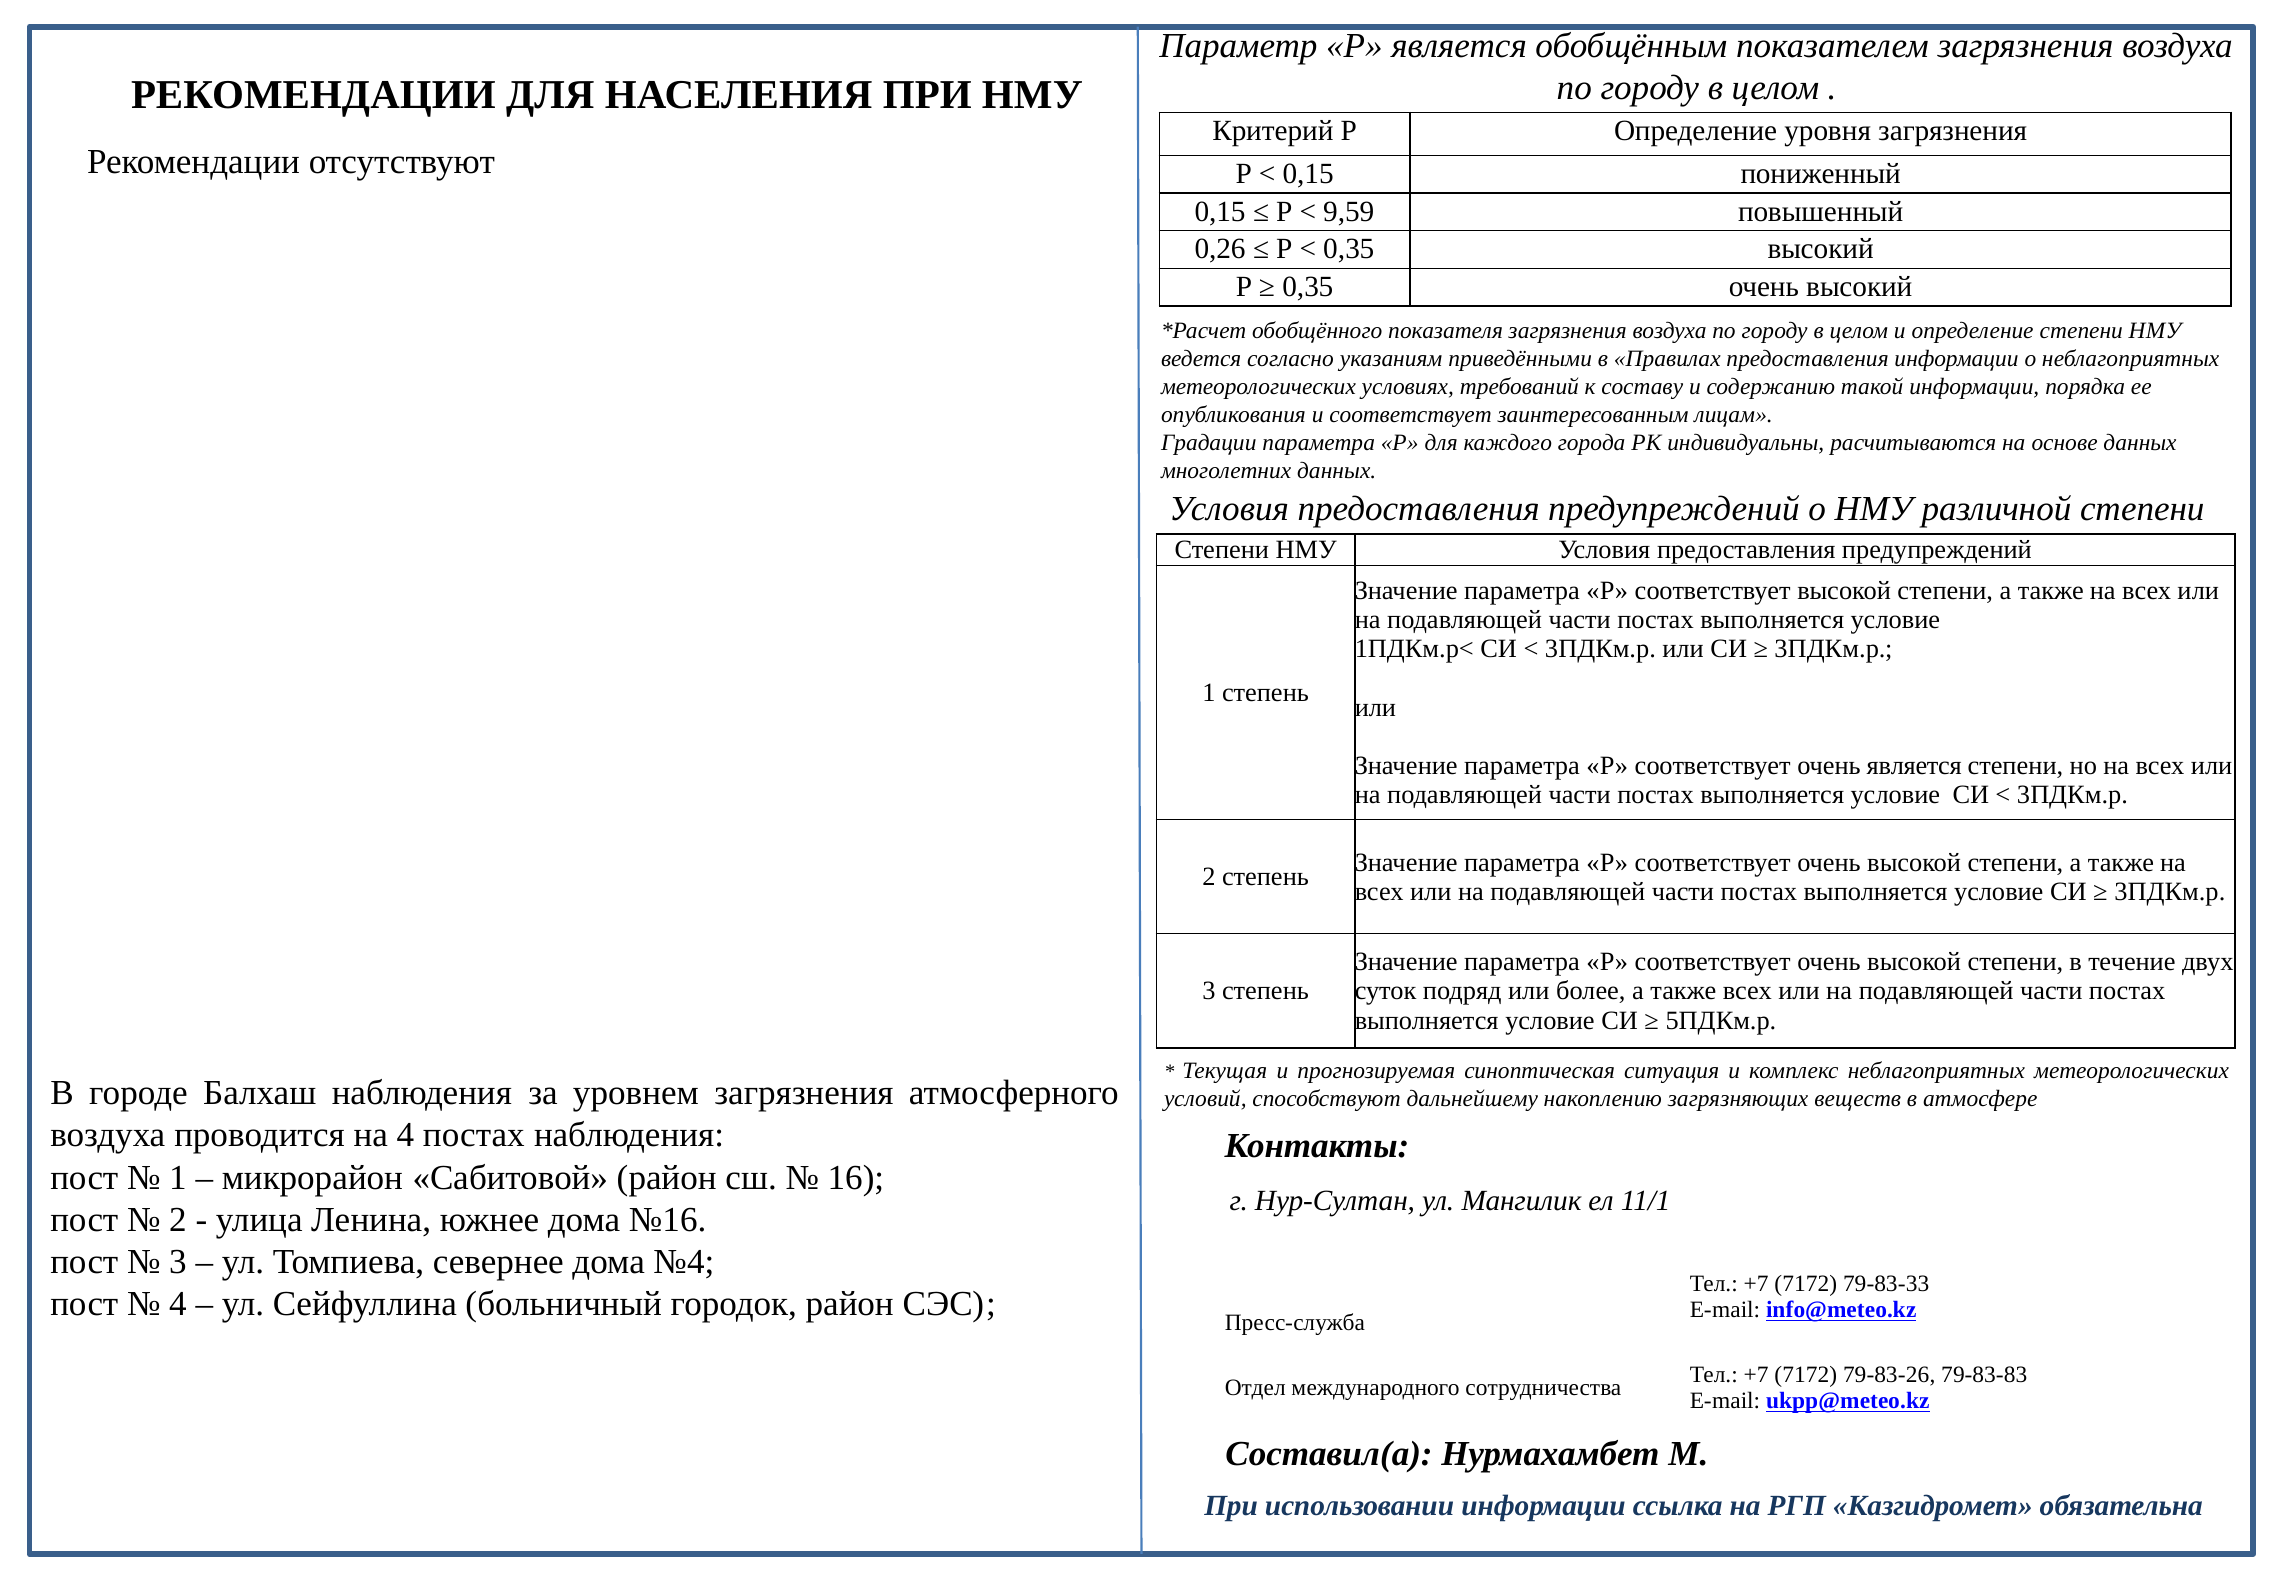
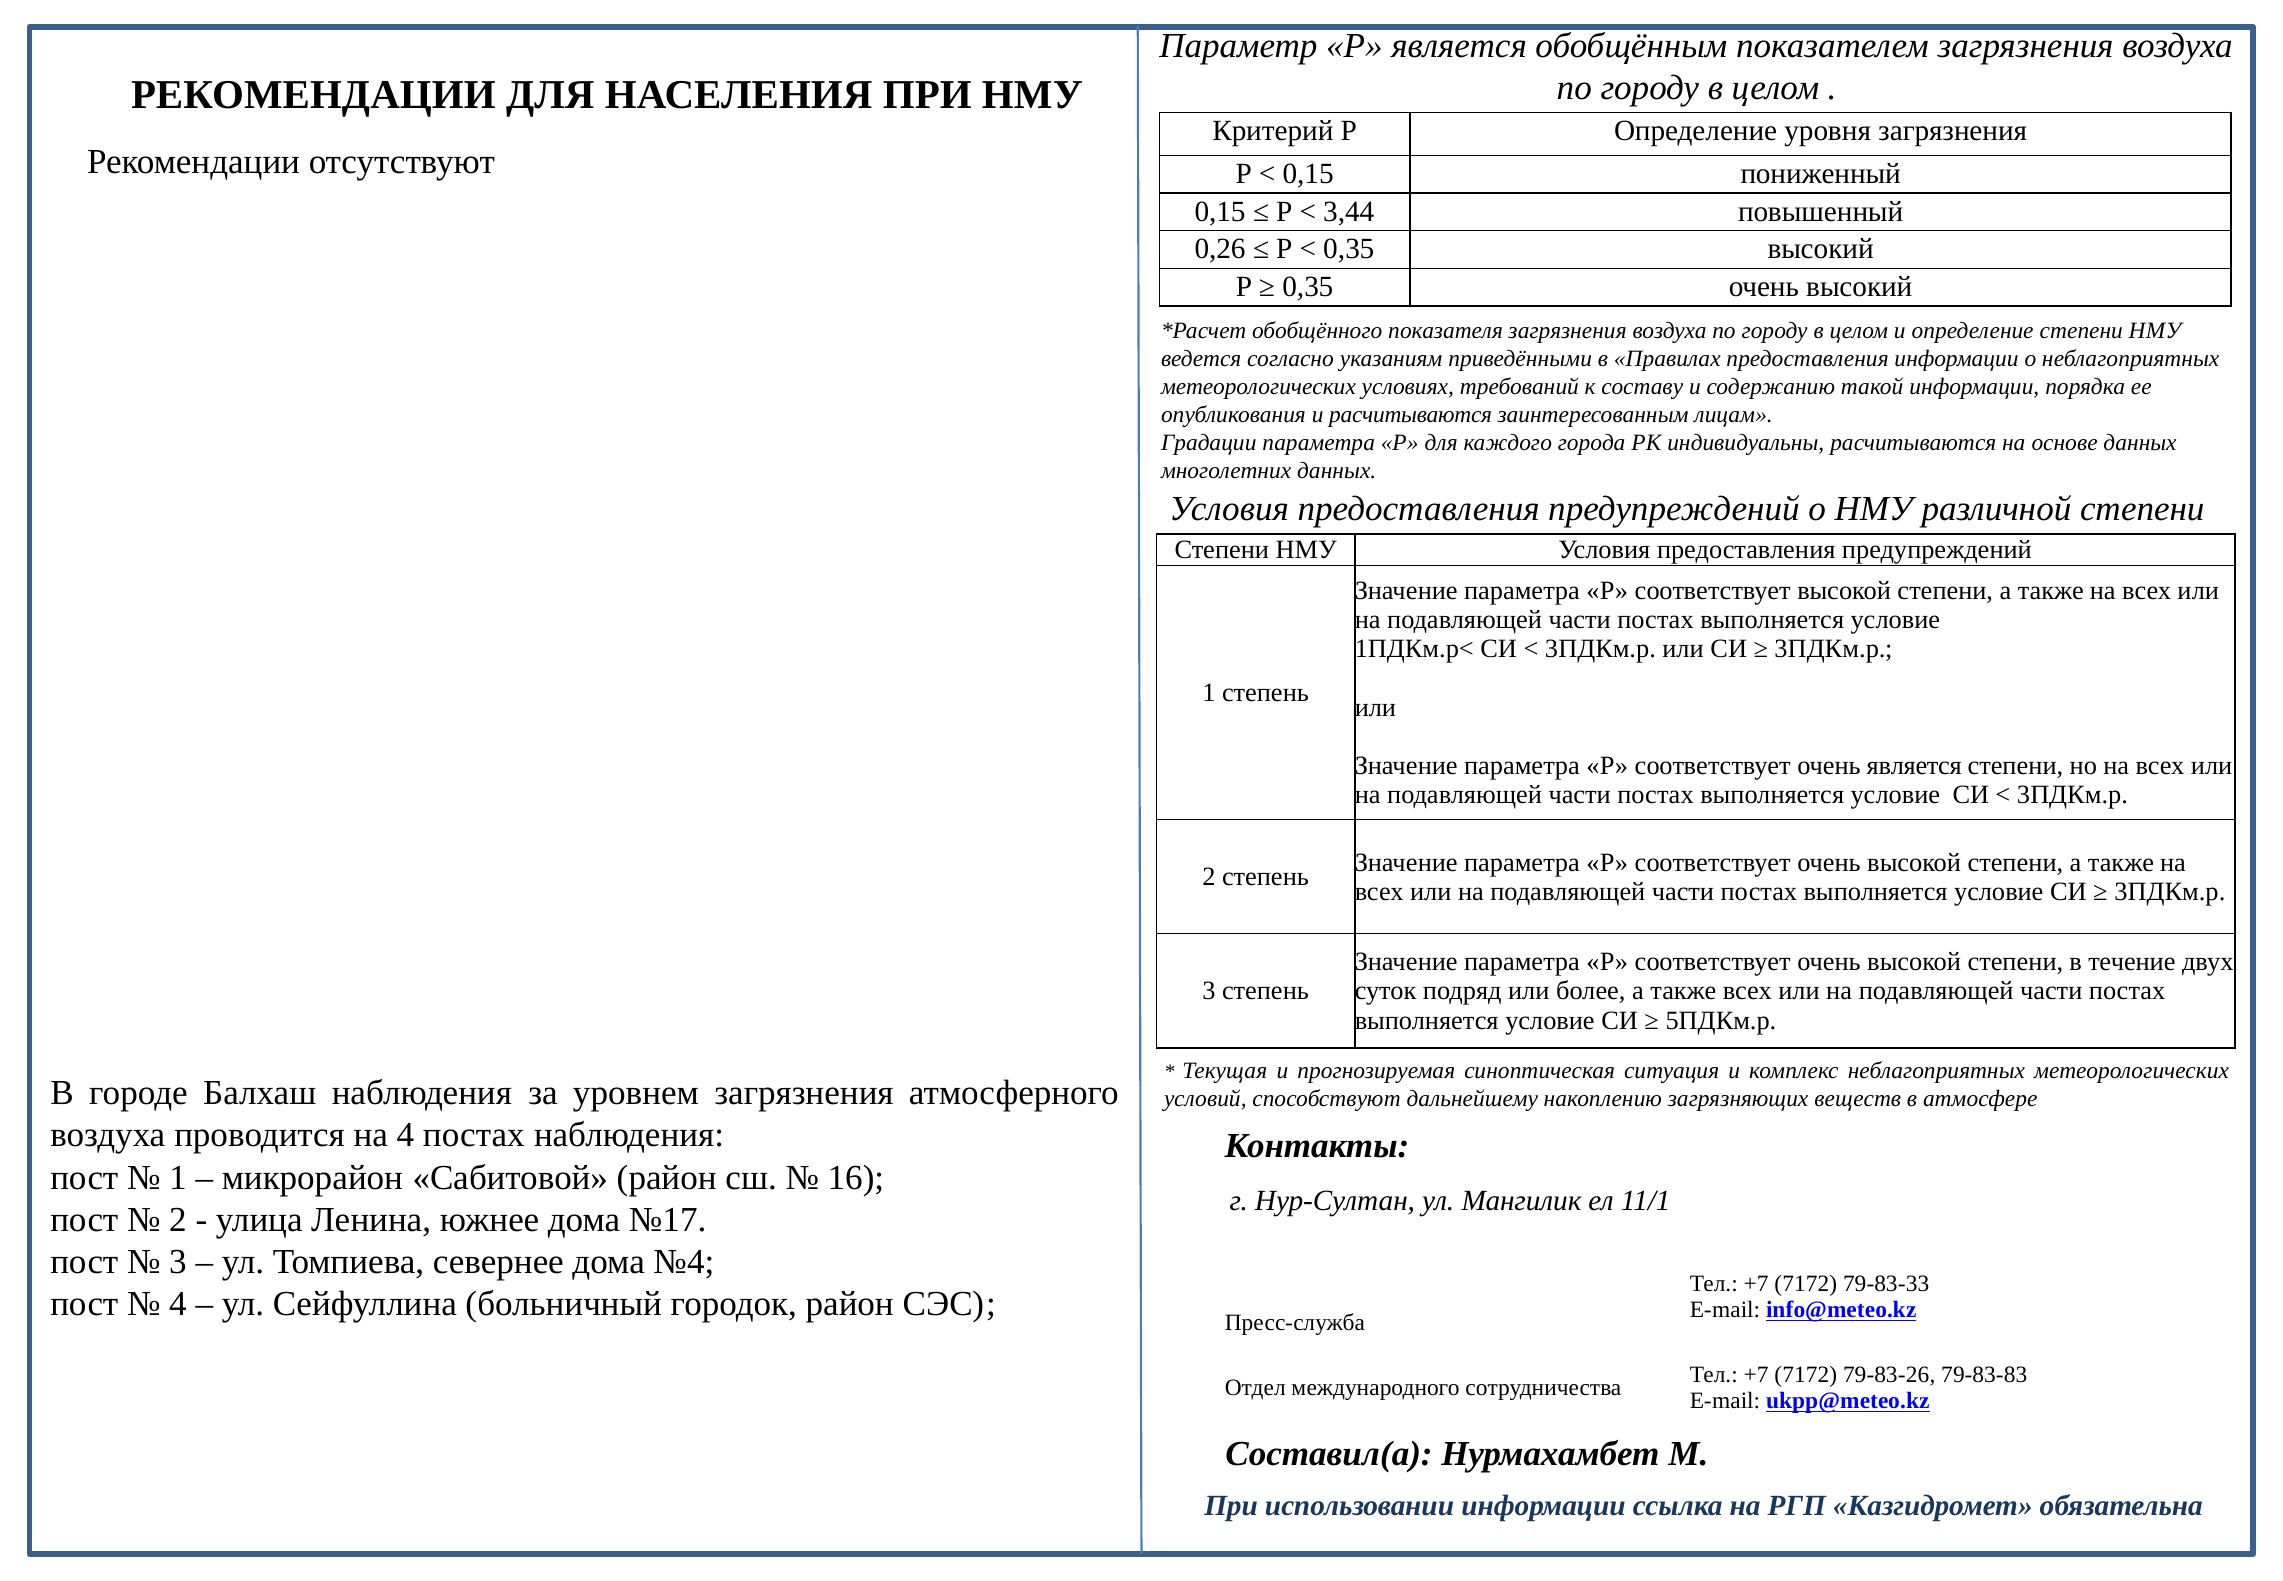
9,59: 9,59 -> 3,44 (1349, 212)
и соответствует: соответствует -> расчитываются (1411, 415)
№16: №16 -> №17 (668, 1219)
